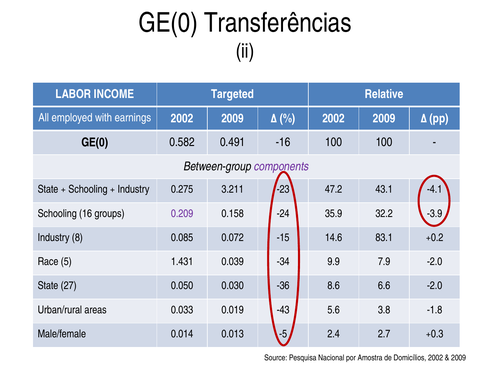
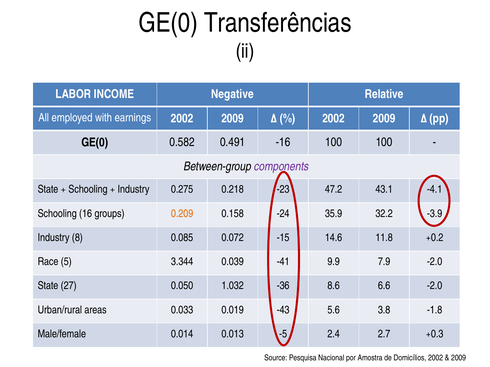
Targeted: Targeted -> Negative (233, 94)
3.211: 3.211 -> 0.218 (233, 190)
0.209 colour: purple -> orange (182, 214)
83.1: 83.1 -> 11.8 (384, 238)
1.431: 1.431 -> 3.344 (182, 262)
-34: -34 -> -41 (283, 262)
0.030: 0.030 -> 1.032 (233, 286)
